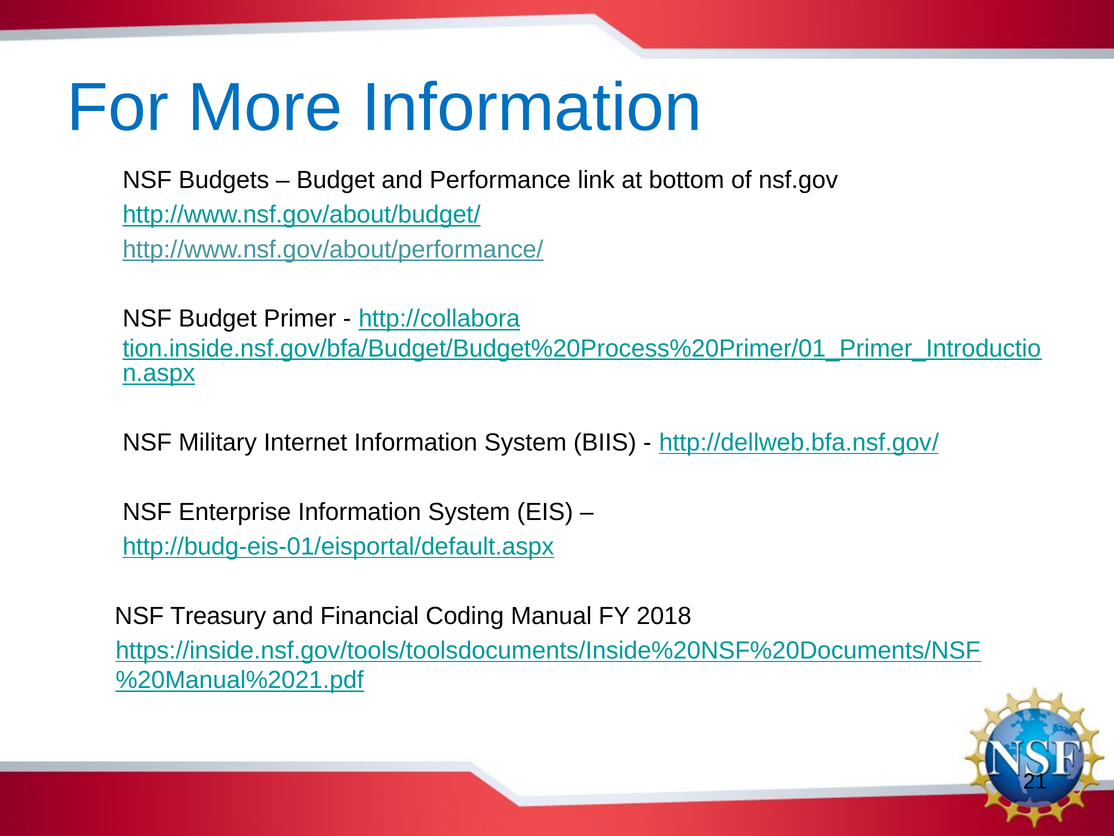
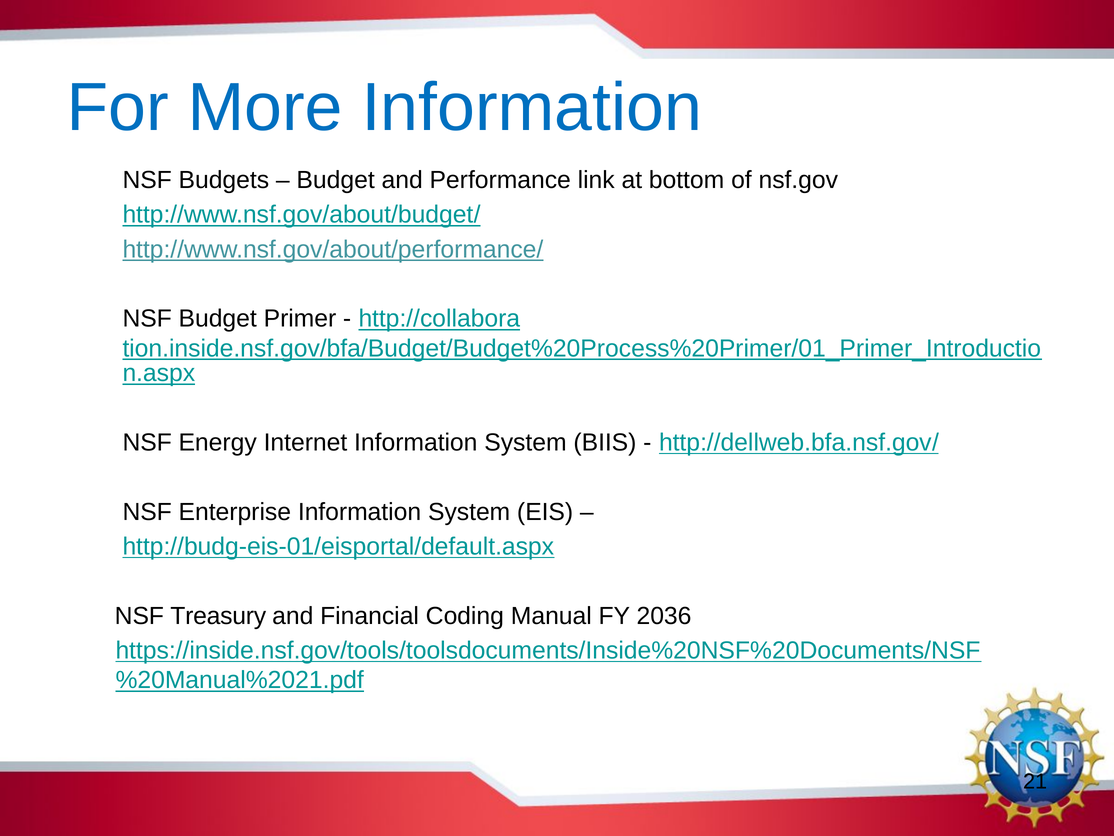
Military: Military -> Energy (218, 442)
2018: 2018 -> 2036 (664, 616)
